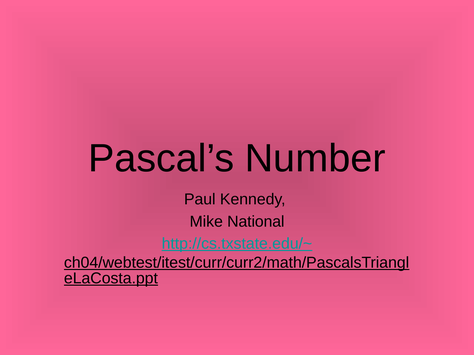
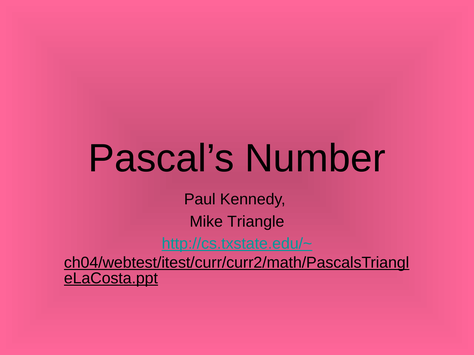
National: National -> Triangle (256, 222)
